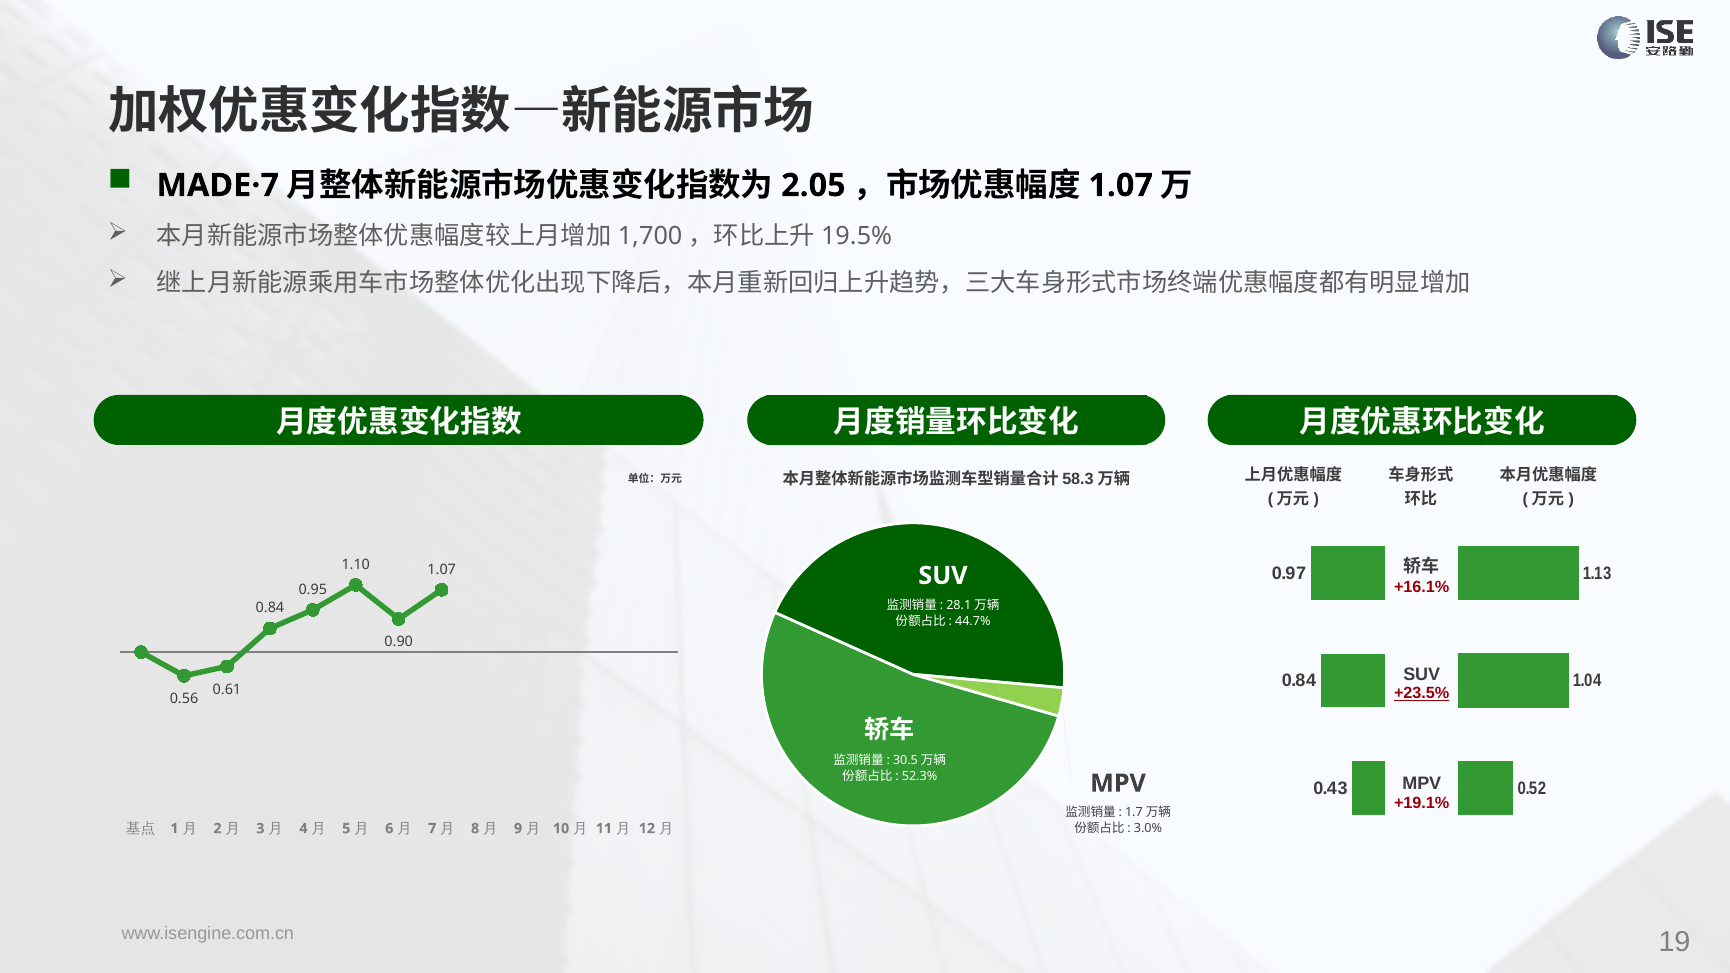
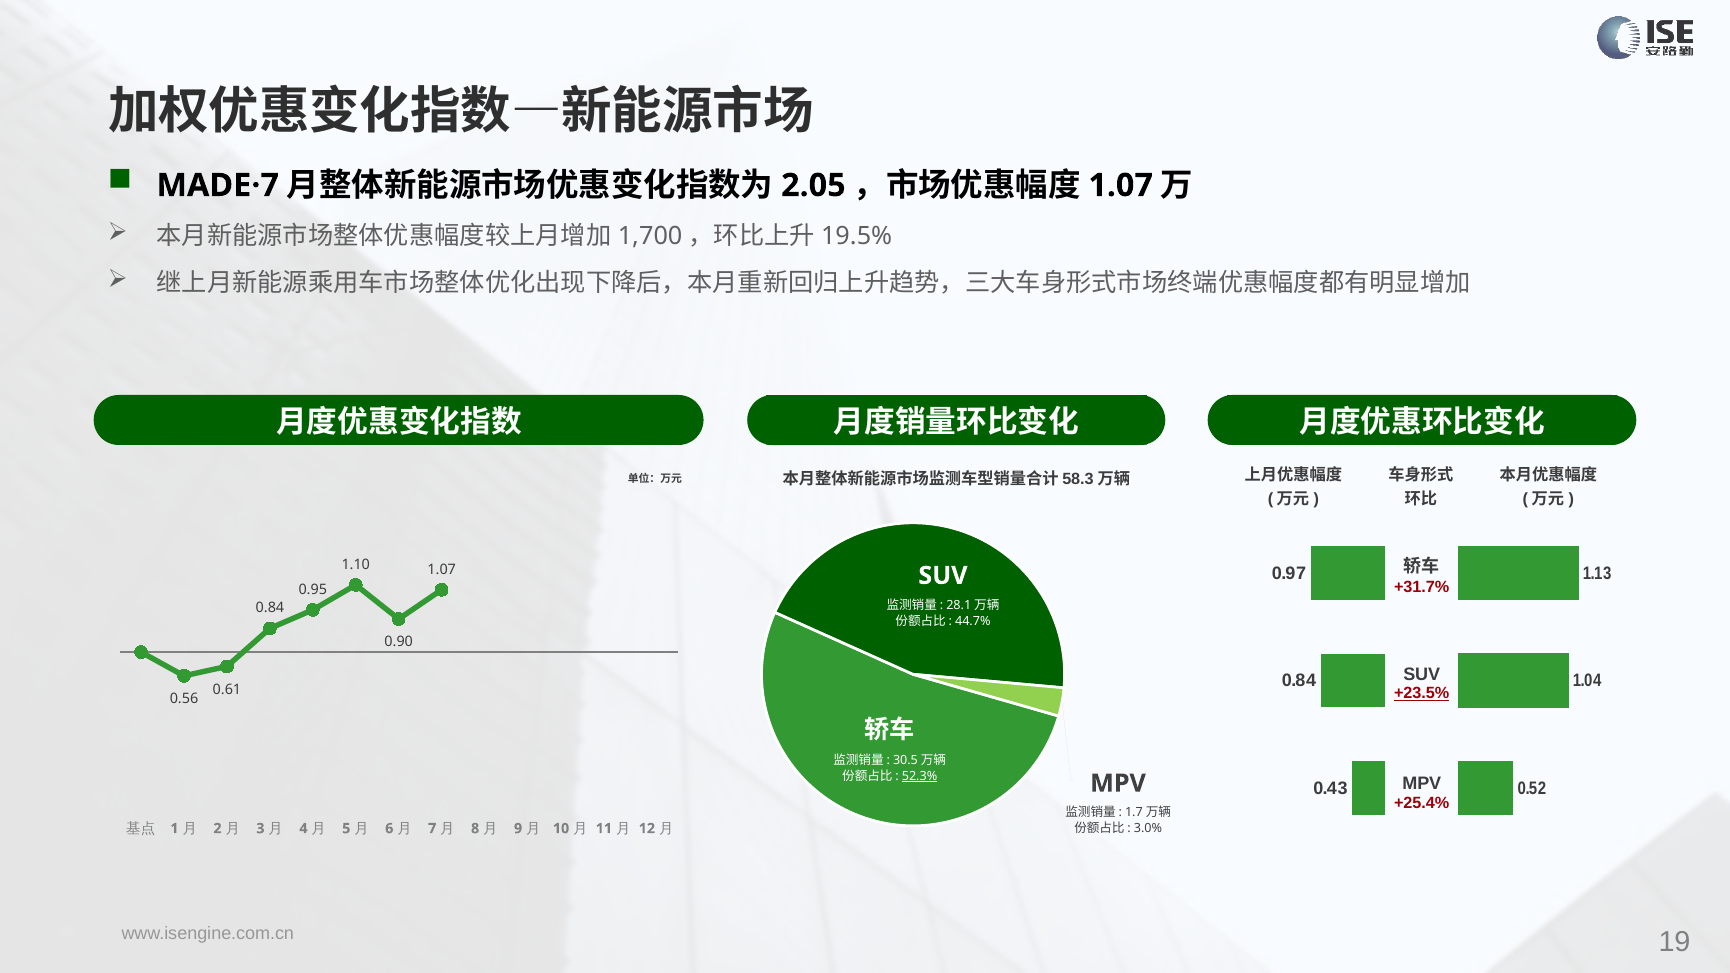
+16.1%: +16.1% -> +31.7% (1422, 587)
52.3% underline: none -> present (920, 776)
+19.1%: +19.1% -> +25.4% (1422, 803)
